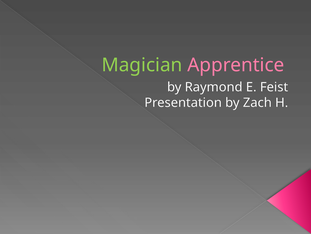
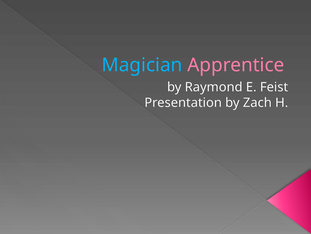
Magician colour: light green -> light blue (142, 65)
